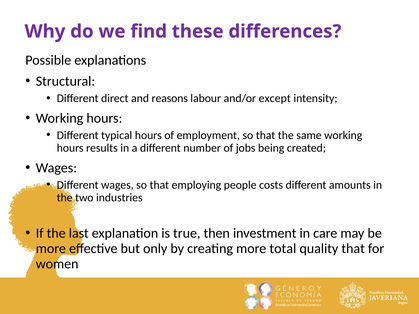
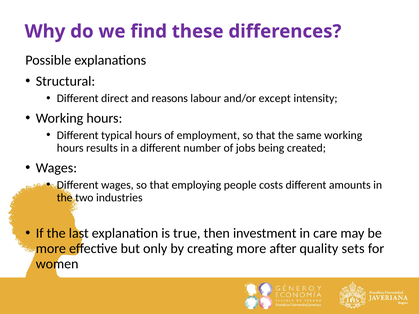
total: total -> after (283, 249)
quality that: that -> sets (353, 249)
